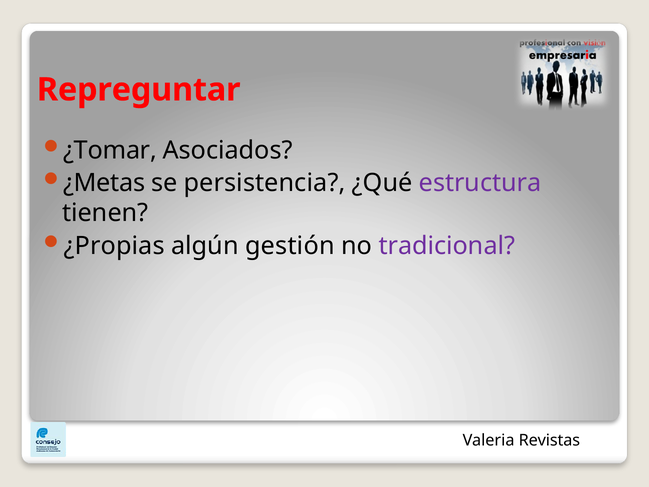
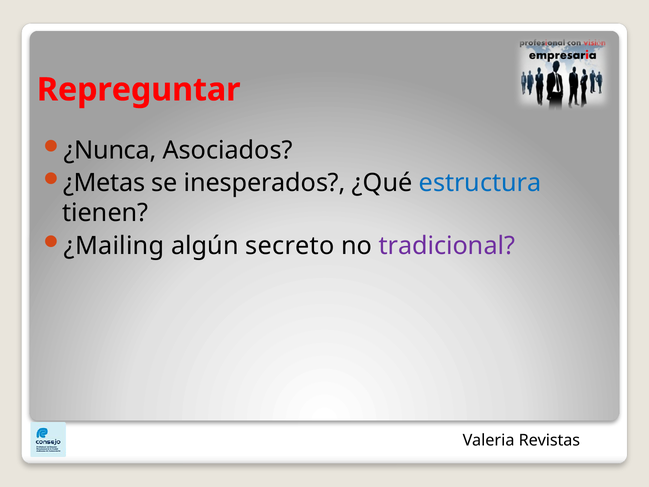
¿Tomar: ¿Tomar -> ¿Nunca (110, 150)
persistencia: persistencia -> inesperados (265, 183)
estructura colour: purple -> blue (480, 183)
¿Propias: ¿Propias -> ¿Mailing (114, 246)
gestión: gestión -> secreto (290, 246)
